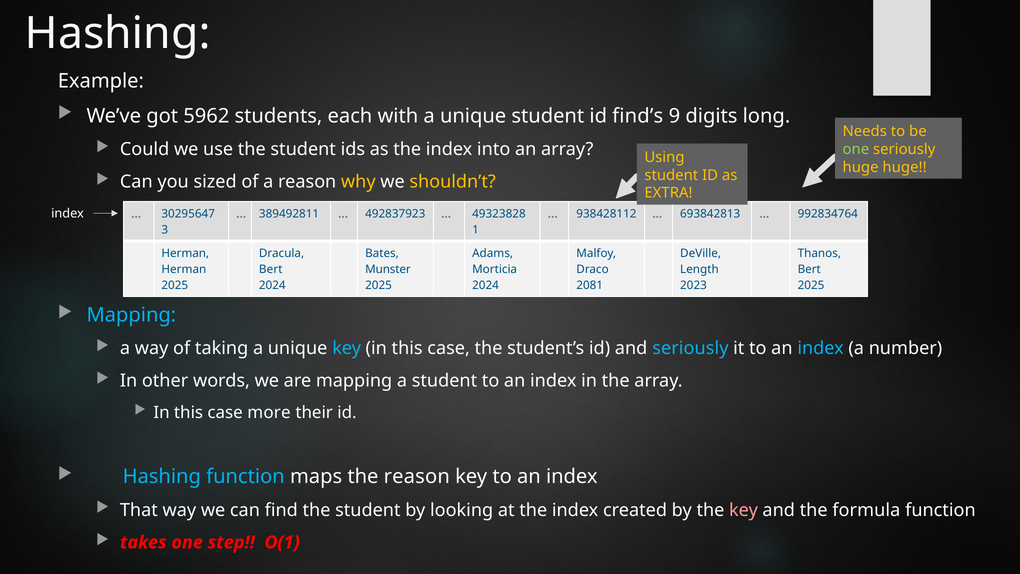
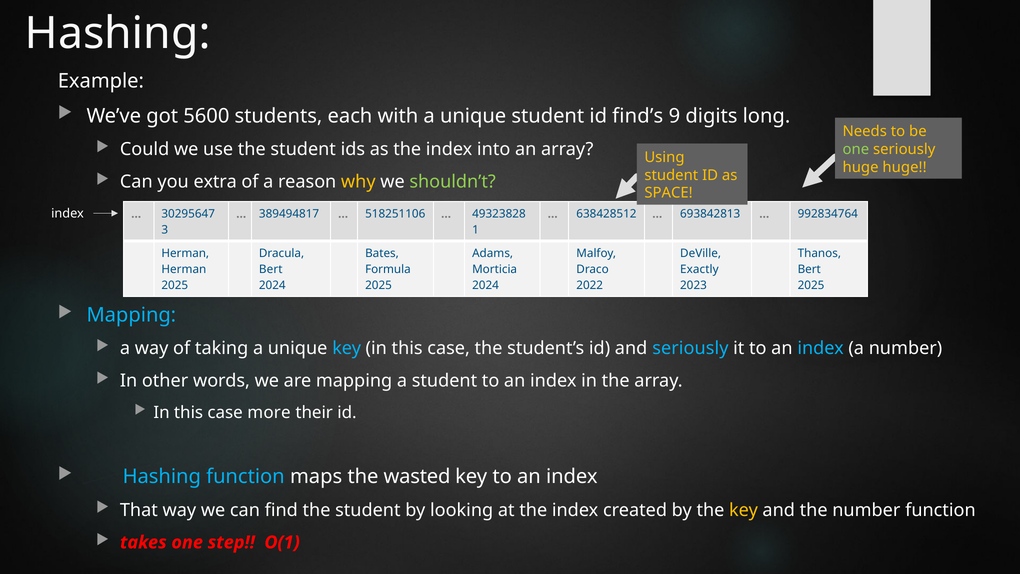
5962: 5962 -> 5600 (206, 116)
sized: sized -> extra (215, 182)
shouldn’t colour: yellow -> light green (453, 182)
EXTRA: EXTRA -> SPACE (669, 193)
389492811: 389492811 -> 389494817 (289, 214)
492837923: 492837923 -> 518251106 (395, 214)
938428112: 938428112 -> 638428512 (606, 214)
Munster: Munster -> Formula (388, 269)
Length: Length -> Exactly (699, 269)
2081: 2081 -> 2022 (590, 285)
the reason: reason -> wasted (417, 476)
key colour: pink -> yellow (744, 510)
the formula: formula -> number (866, 510)
